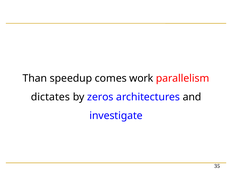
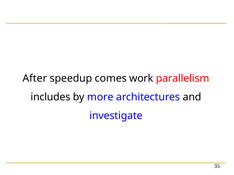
Than: Than -> After (35, 79)
dictates: dictates -> includes (50, 97)
zeros: zeros -> more (100, 97)
